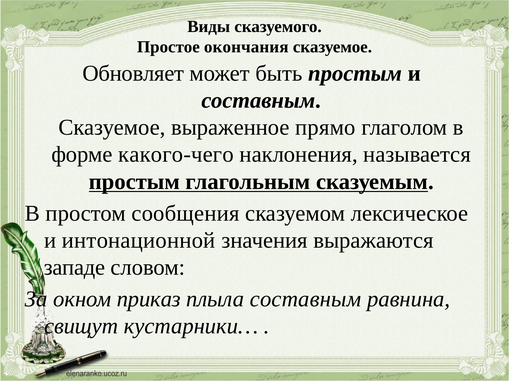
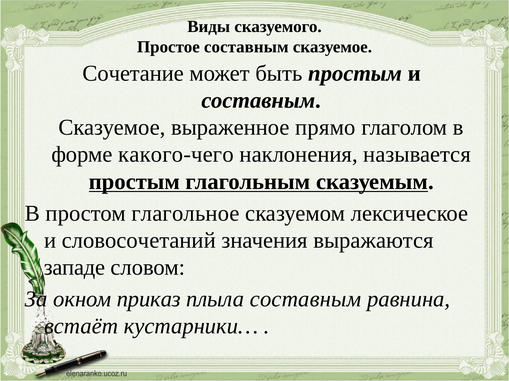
Простое окончания: окончания -> составным (246, 47)
Обновляет: Обновляет -> Сочетание (133, 73)
сообщения: сообщения -> глагольное (185, 214)
интонационной: интонационной -> словосочетаний (139, 241)
свищут: свищут -> встаёт (81, 327)
